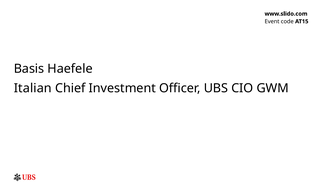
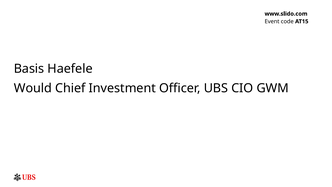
Italian: Italian -> Would (33, 88)
